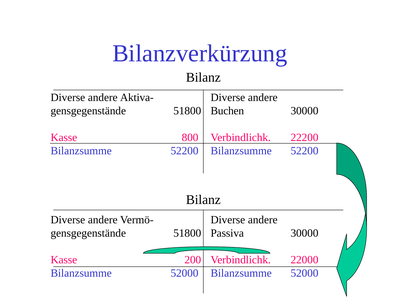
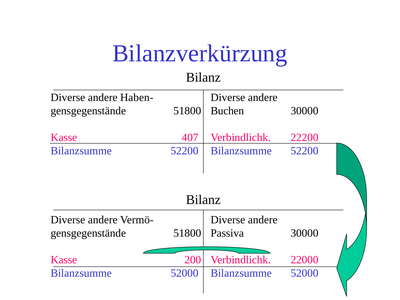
Aktiva-: Aktiva- -> Haben- (137, 98)
800: 800 -> 407 (190, 138)
